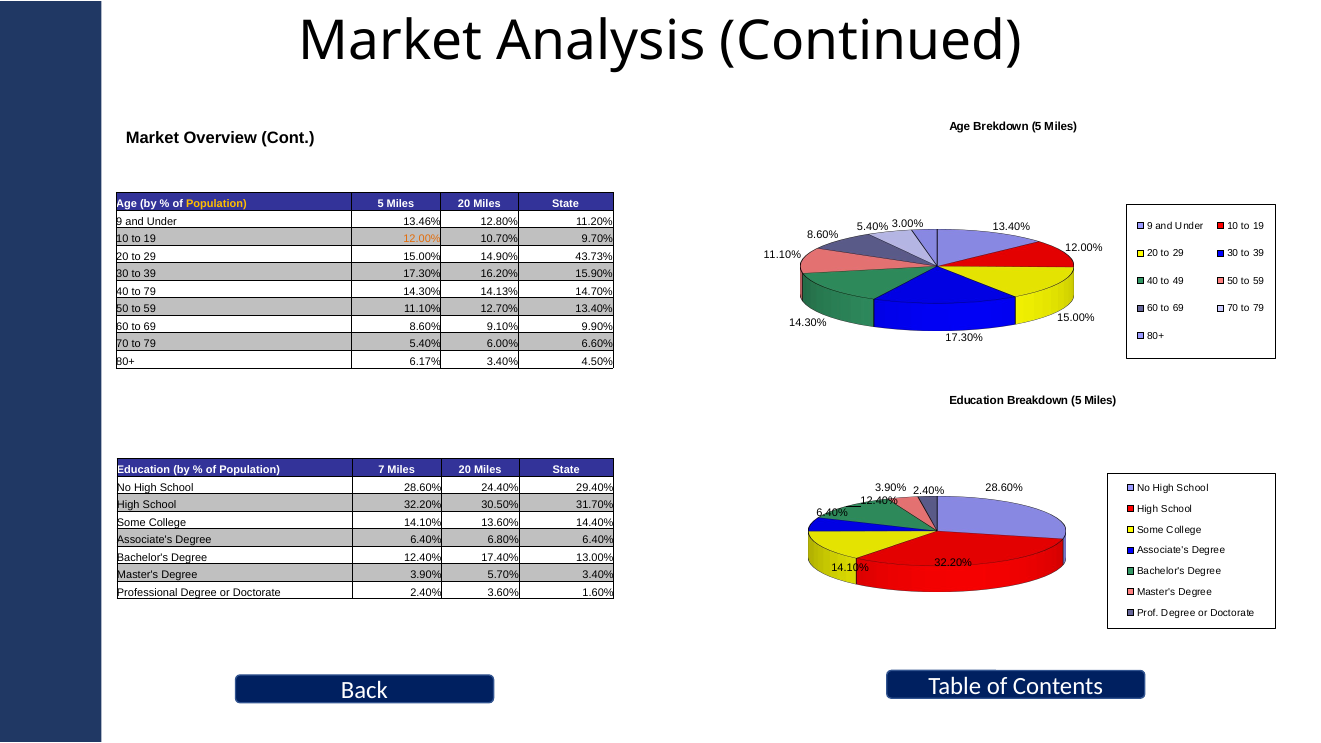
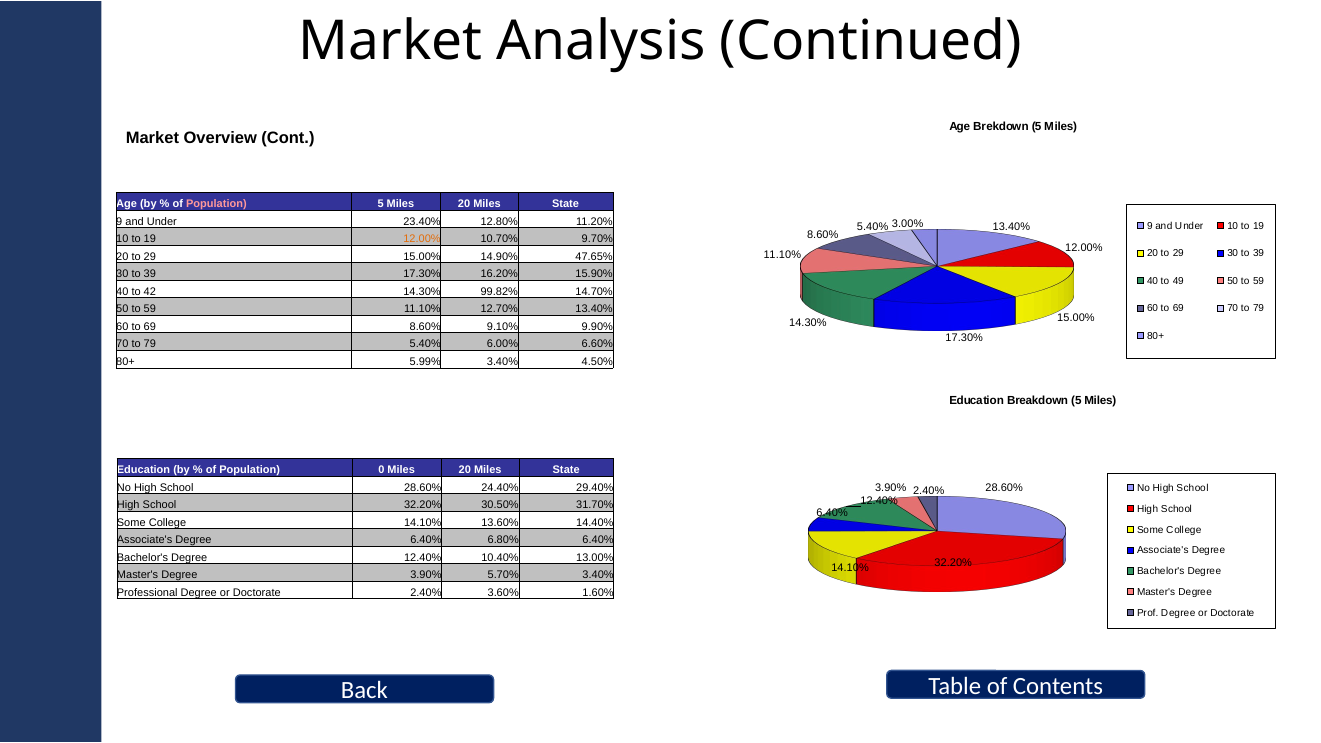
Population colour: yellow -> pink (216, 204)
13.46%: 13.46% -> 23.40% (422, 222)
43.73%: 43.73% -> 47.65% (594, 257)
40 to 79: 79 -> 42 (150, 292)
14.13%: 14.13% -> 99.82% (499, 292)
6.17%: 6.17% -> 5.99% (425, 362)
7: 7 -> 0 (381, 470)
17.40%: 17.40% -> 10.40% (500, 557)
